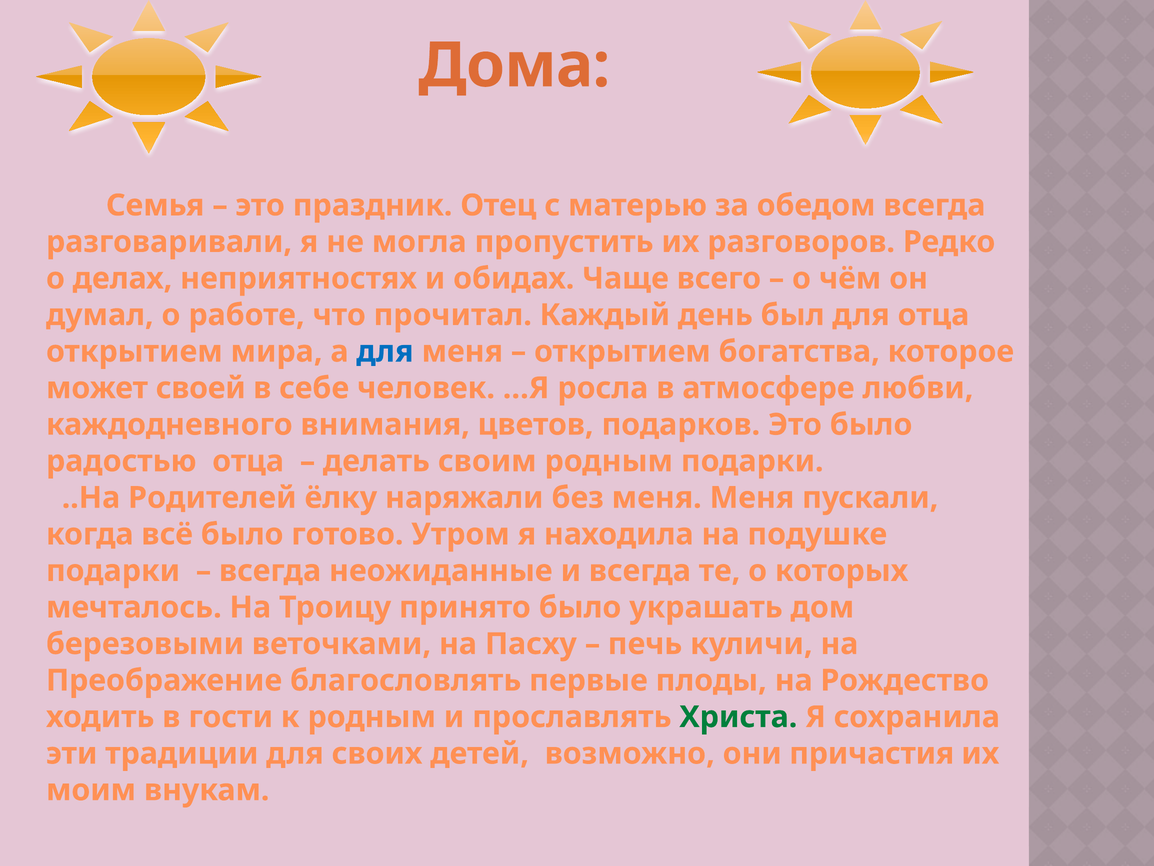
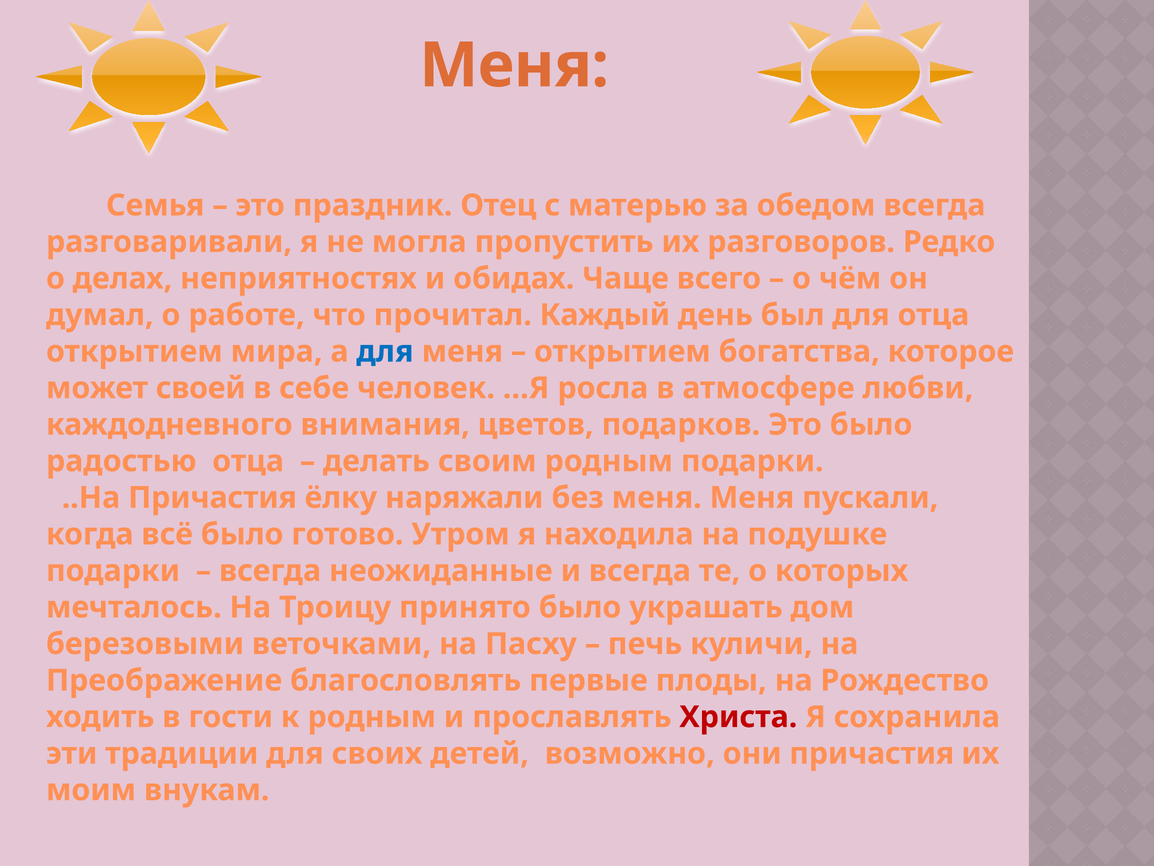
Дома: Дома -> Меня (514, 66)
..На Родителей: Родителей -> Причастия (213, 497)
Христа colour: green -> red (738, 717)
